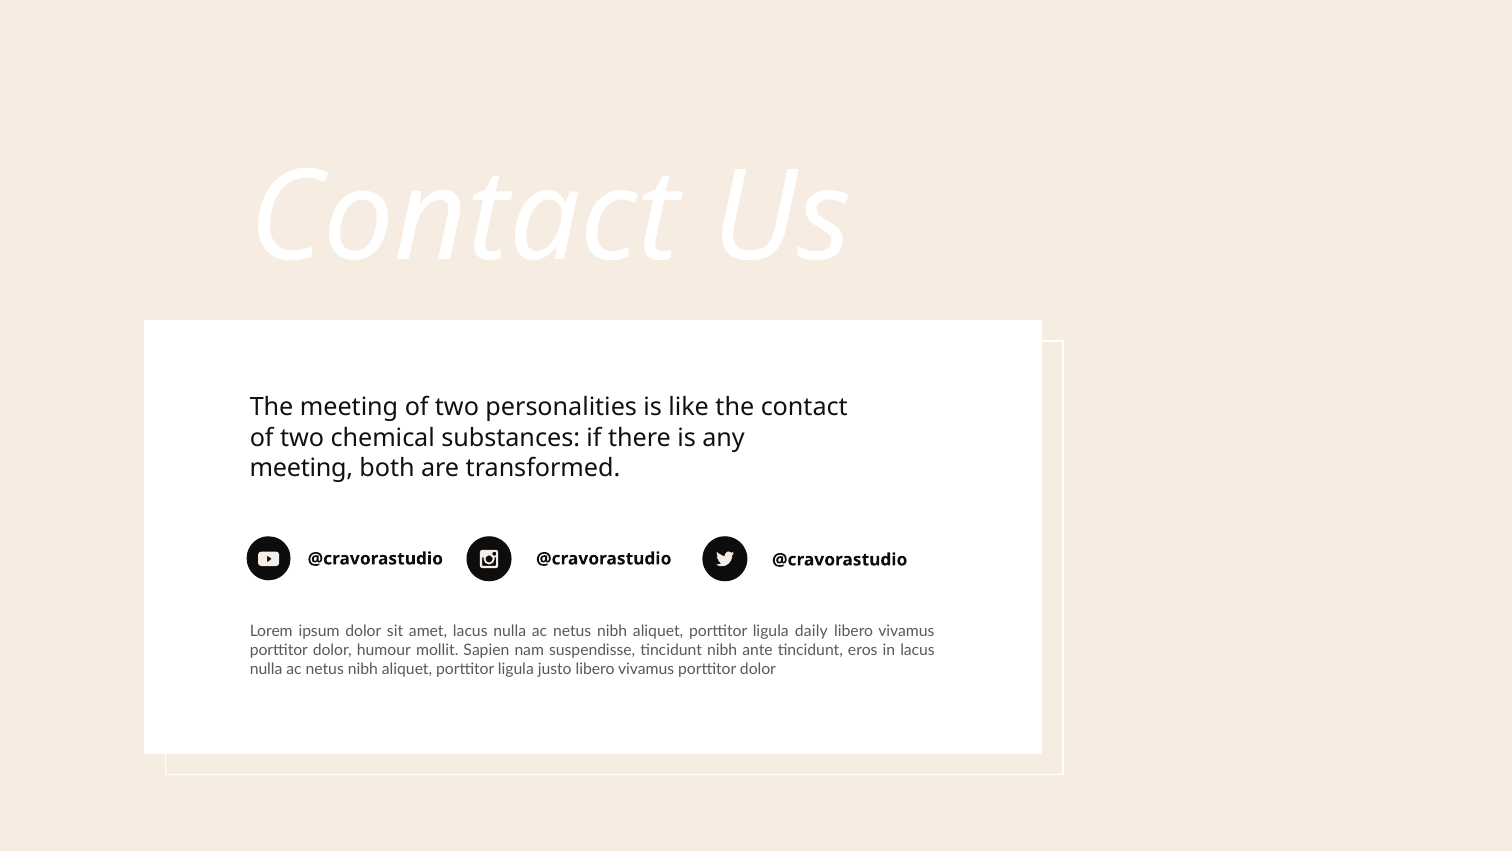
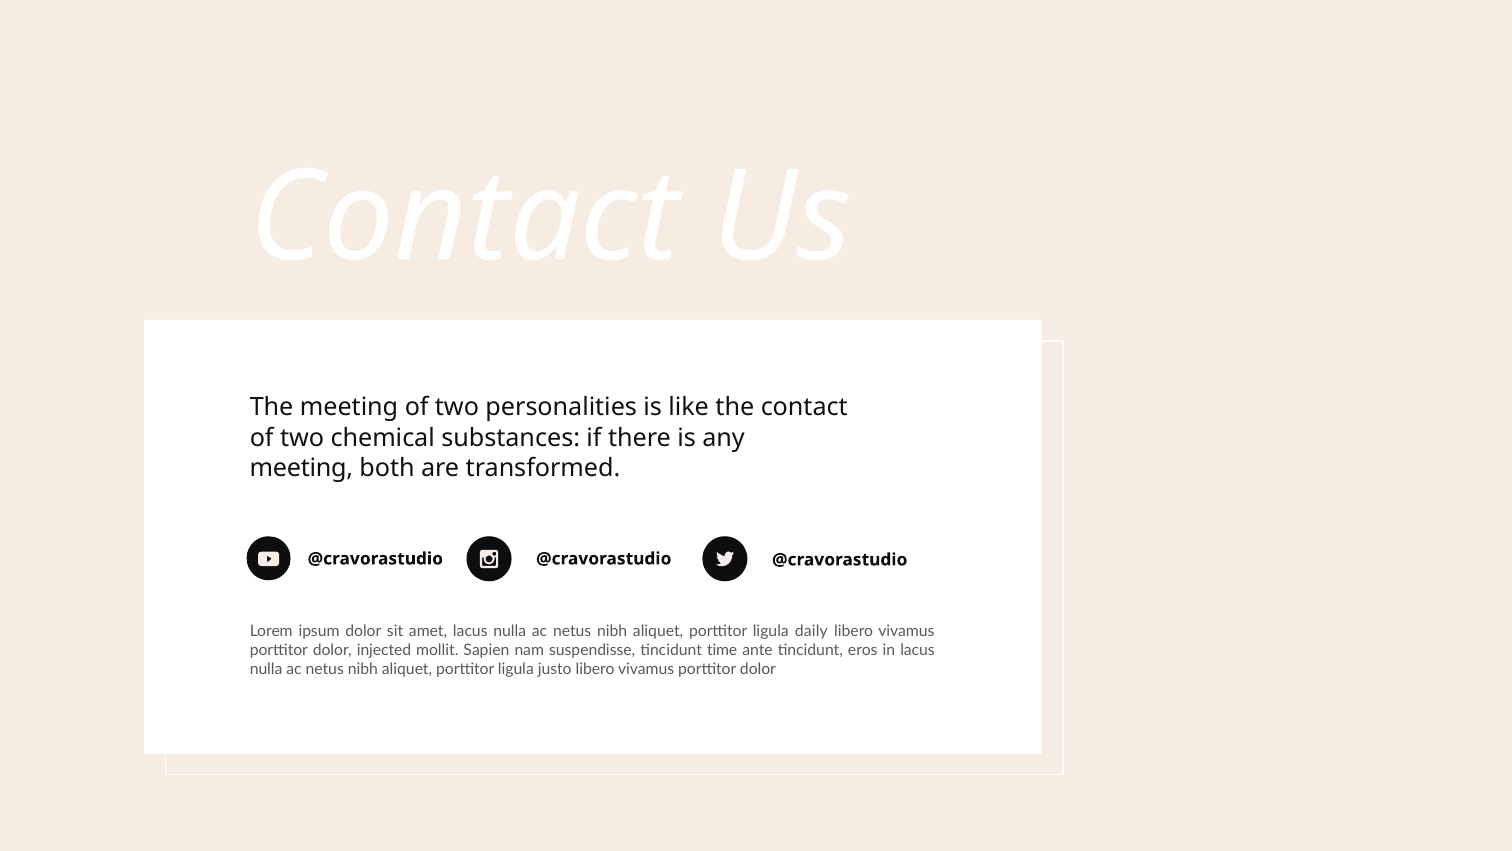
humour: humour -> injected (384, 650)
tincidunt nibh: nibh -> time (722, 650)
